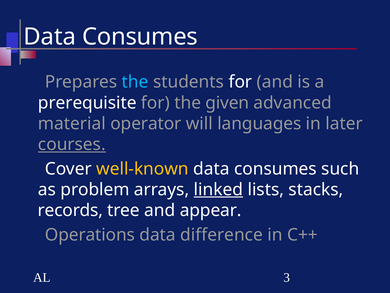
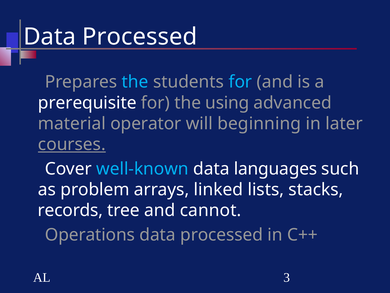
Consumes: Consumes -> Processed (140, 37)
for colour: white -> light blue (240, 82)
given: given -> using (227, 103)
languages: languages -> beginning (259, 123)
well-known colour: yellow -> light blue (142, 169)
consumes: consumes -> languages (275, 169)
linked underline: present -> none (218, 189)
appear: appear -> cannot (211, 210)
difference: difference -> processed (222, 234)
